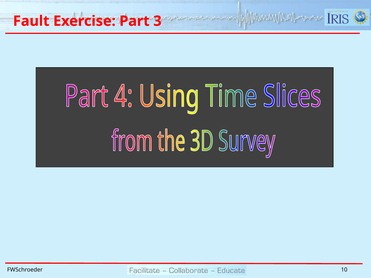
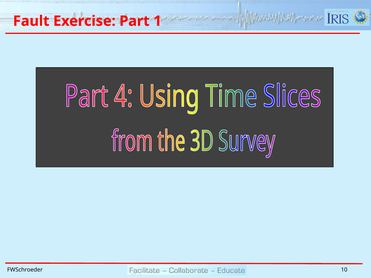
3: 3 -> 1 (157, 21)
